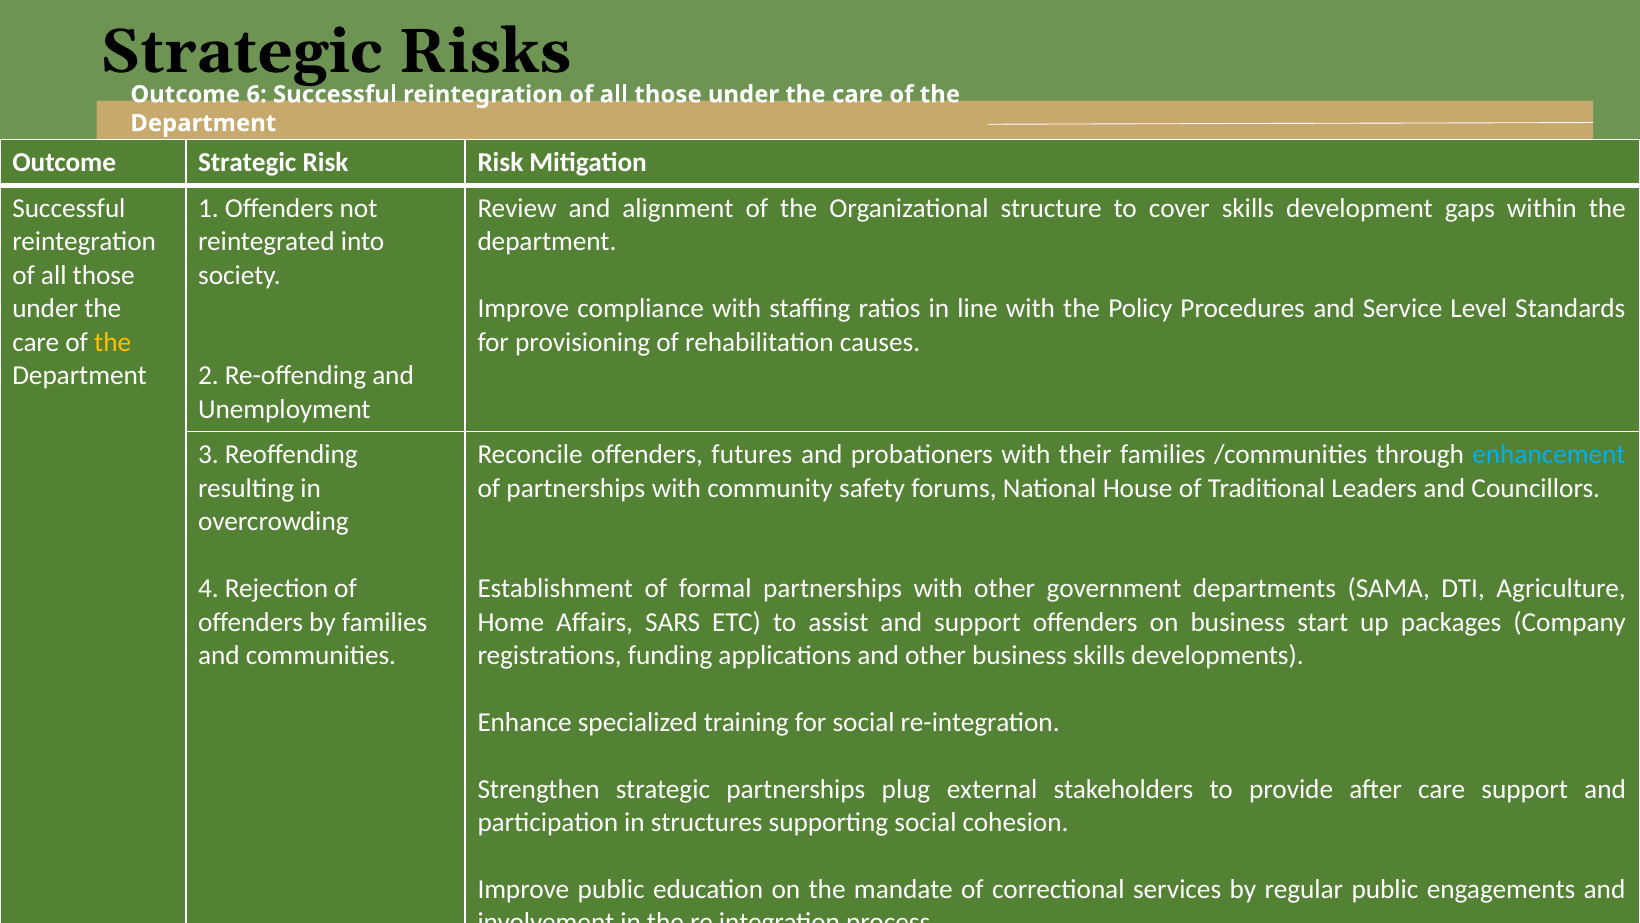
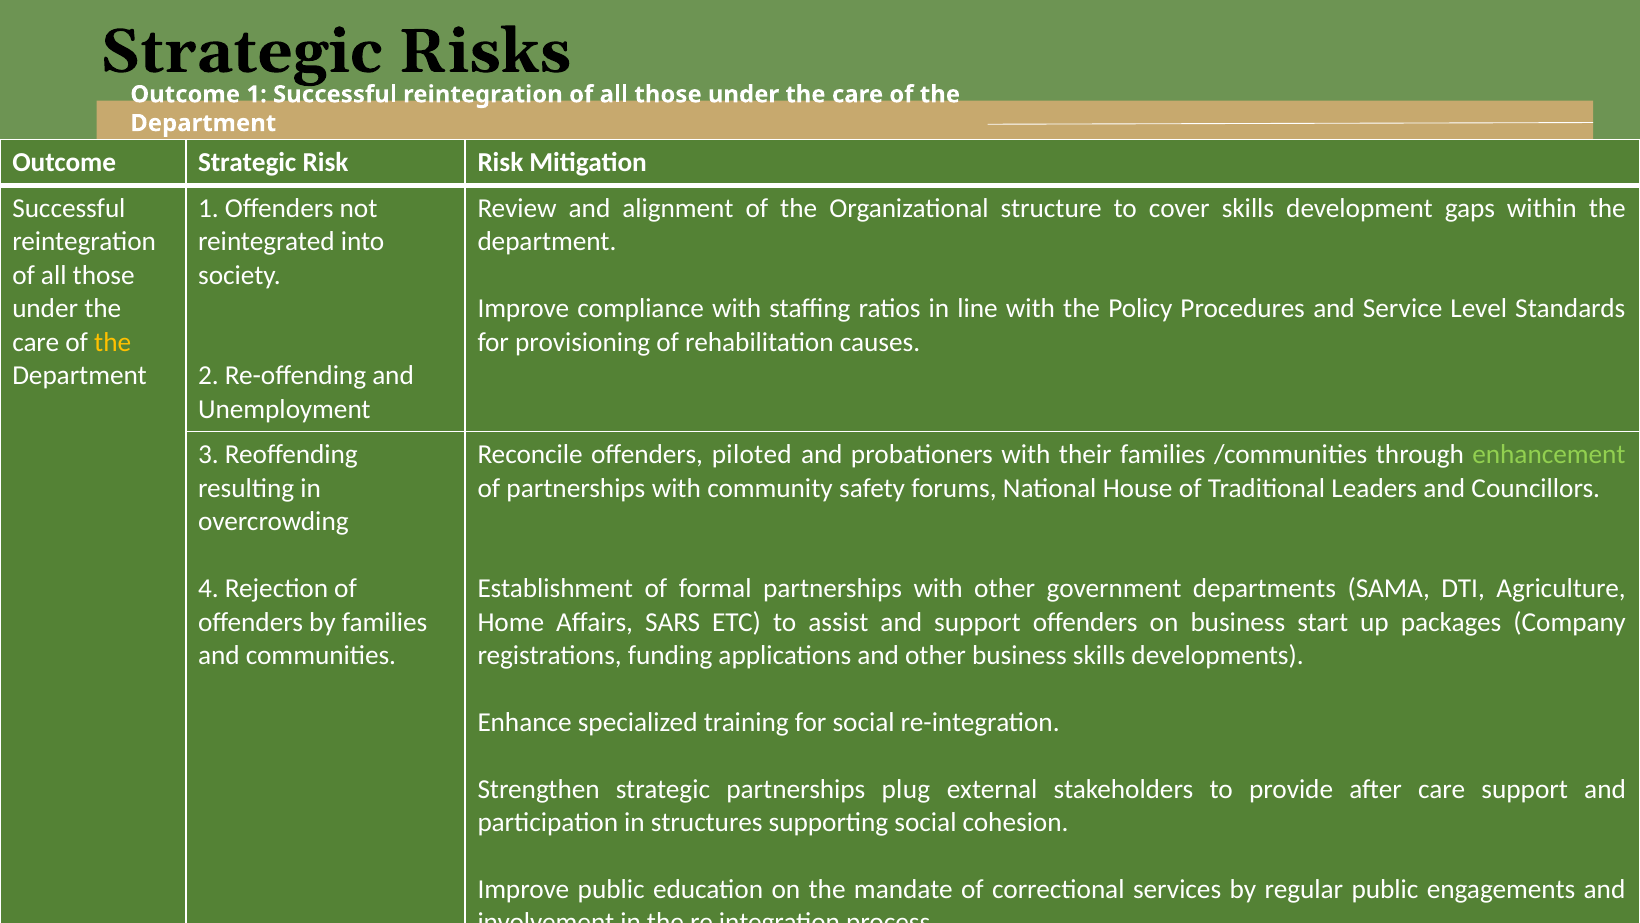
Outcome 6: 6 -> 1 (257, 94)
futures: futures -> piloted (752, 455)
enhancement colour: light blue -> light green (1549, 455)
